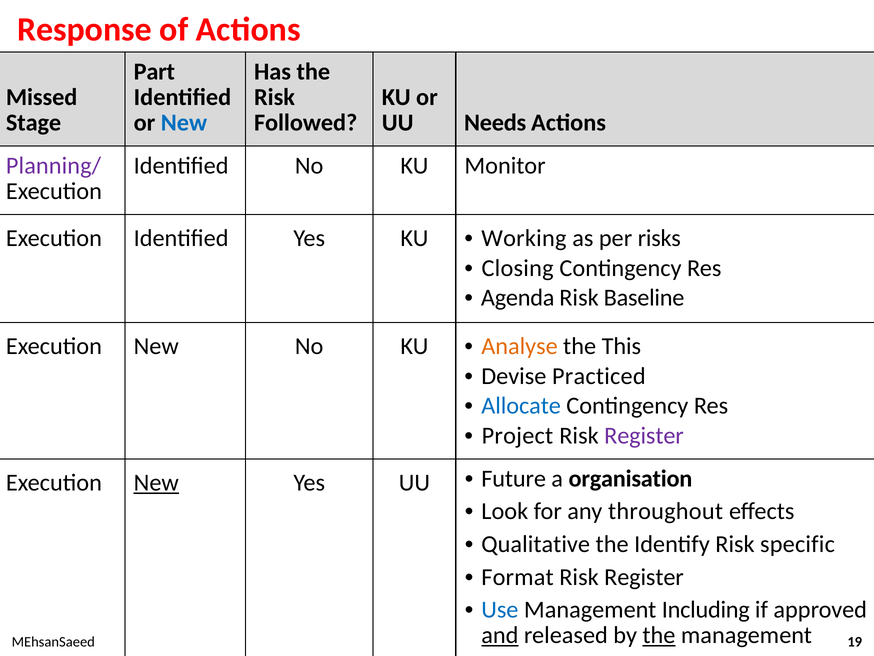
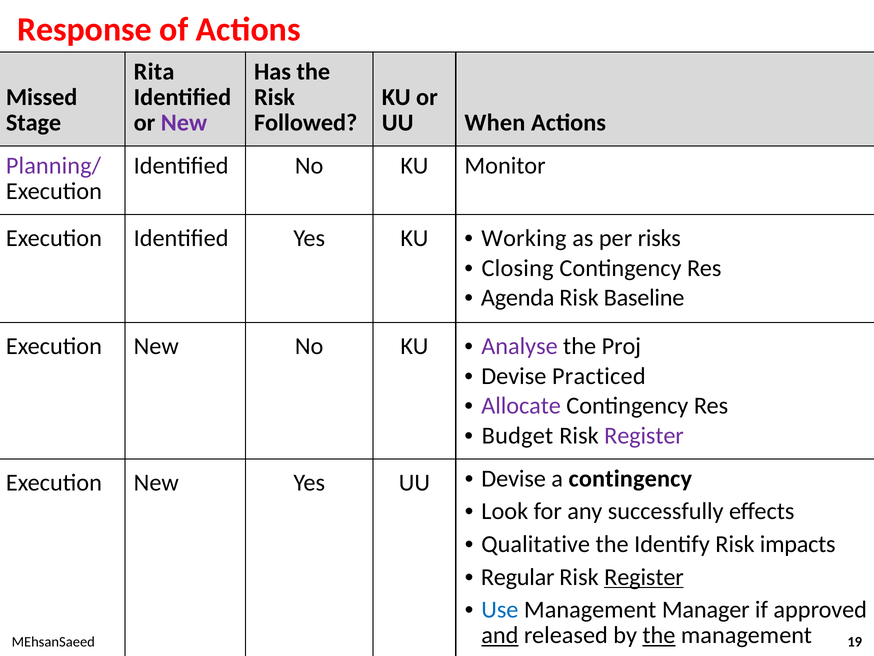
Part: Part -> Rita (154, 71)
New colour: blue -> purple (184, 122)
Needs: Needs -> When (495, 122)
Analyse colour: orange -> purple (520, 346)
This: This -> Proj (621, 346)
Allocate colour: blue -> purple (521, 405)
Project: Project -> Budget (517, 435)
New underline: present -> none (156, 482)
Future: Future -> Devise (514, 478)
a organisation: organisation -> contingency (630, 478)
throughout: throughout -> successfully (666, 511)
specific: specific -> impacts (798, 544)
Format: Format -> Regular (518, 577)
Register underline: none -> present (644, 577)
Including: Including -> Manager (706, 609)
